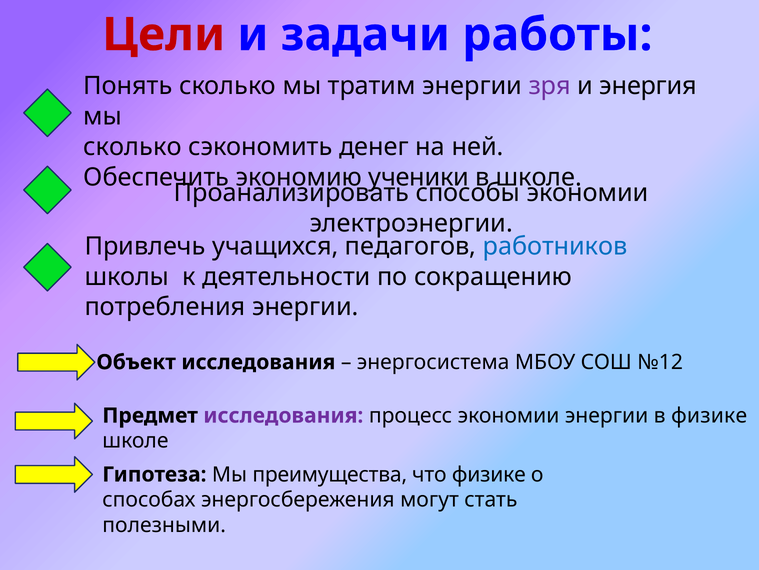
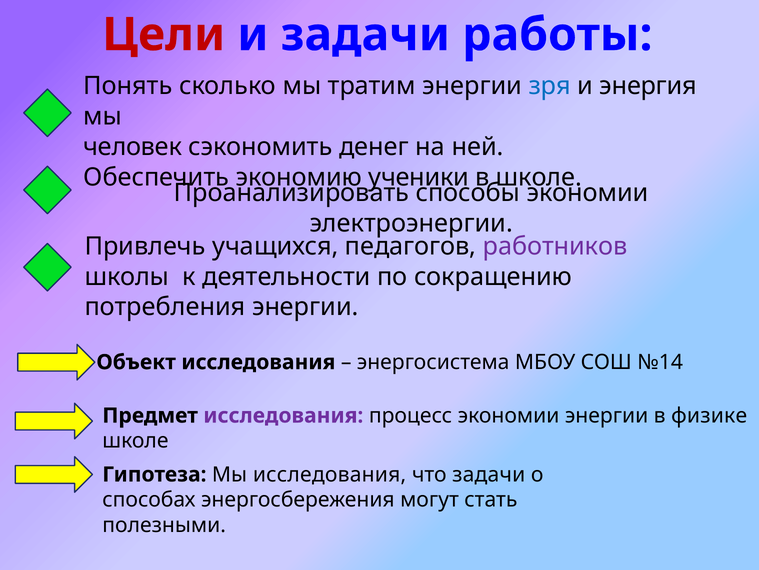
зря colour: purple -> blue (550, 86)
сколько: сколько -> человек (133, 147)
работников colour: blue -> purple (555, 246)
№12: №12 -> №14 (660, 362)
Мы преимущества: преимущества -> исследования (330, 474)
что физике: физике -> задачи (489, 474)
